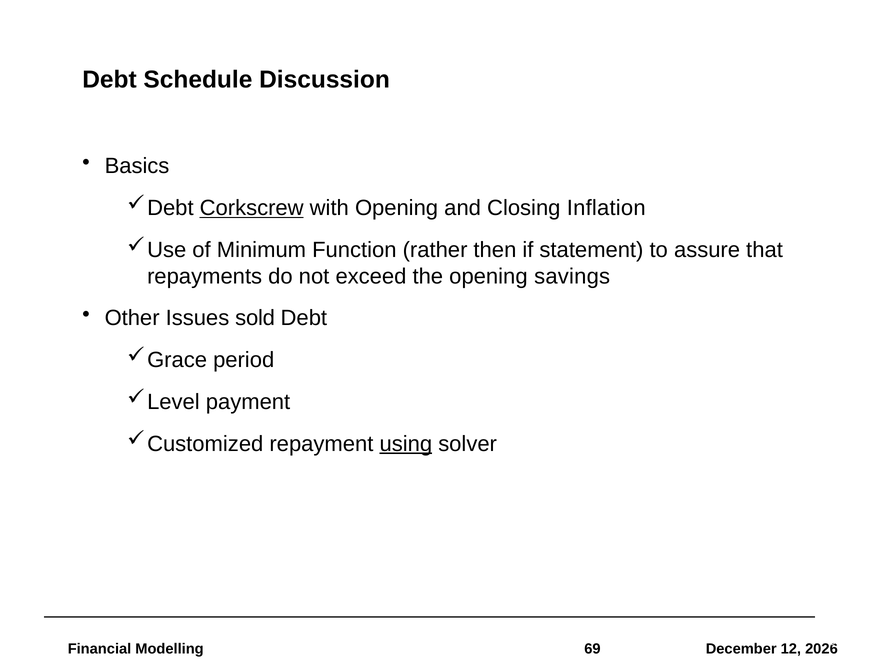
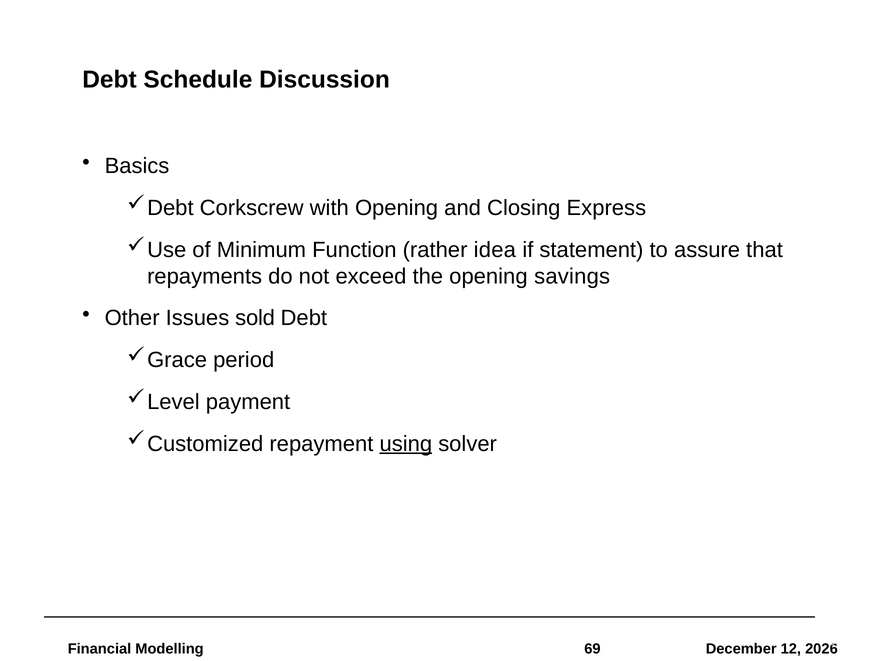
Corkscrew underline: present -> none (252, 208)
Inflation: Inflation -> Express (606, 208)
then: then -> idea (495, 250)
